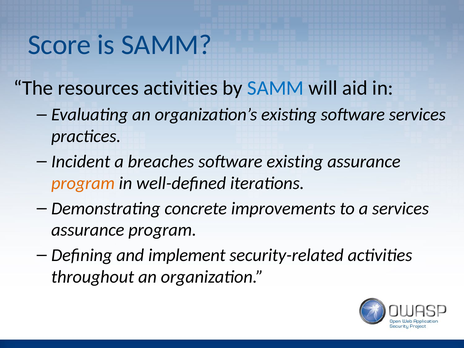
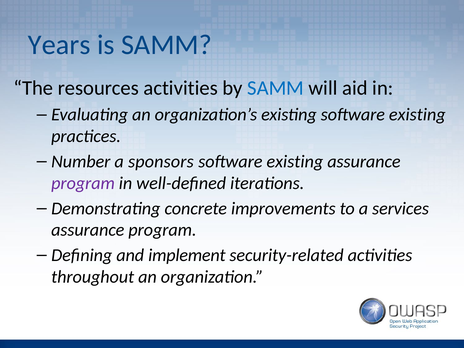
Score: Score -> Years (59, 45)
existing software services: services -> existing (417, 115)
Incident: Incident -> Number (81, 162)
breaches: breaches -> sponsors (161, 162)
program colour: orange -> purple (83, 183)
